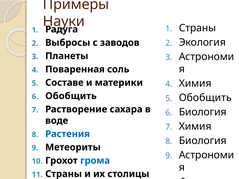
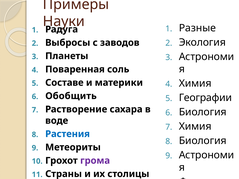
Страны: Страны -> Разные (197, 28)
Обобщить: Обобщить -> Географии (205, 98)
грома colour: blue -> purple (95, 161)
